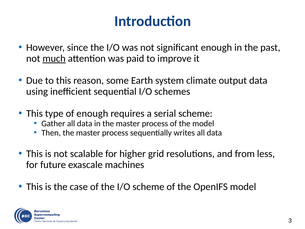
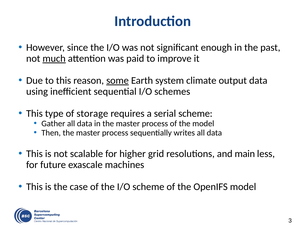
some underline: none -> present (118, 80)
of enough: enough -> storage (92, 113)
from: from -> main (245, 154)
